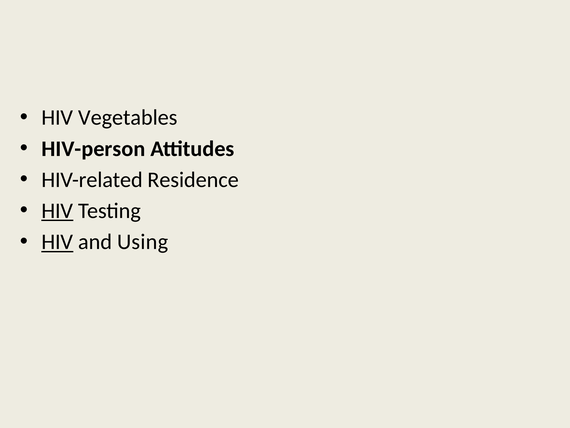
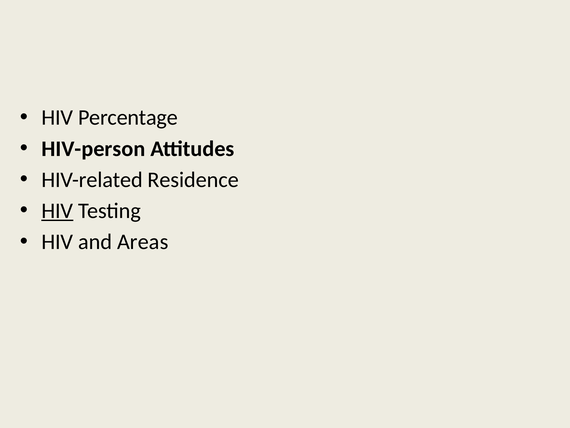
Vegetables: Vegetables -> Percentage (128, 117)
HIV underline: present -> none (57, 242)
Using: Using -> Areas (143, 242)
